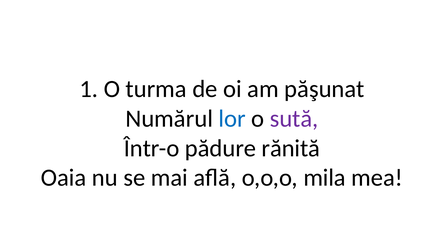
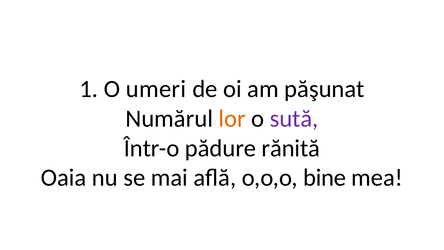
turma: turma -> umeri (156, 89)
lor colour: blue -> orange (232, 118)
mila: mila -> bine (325, 178)
